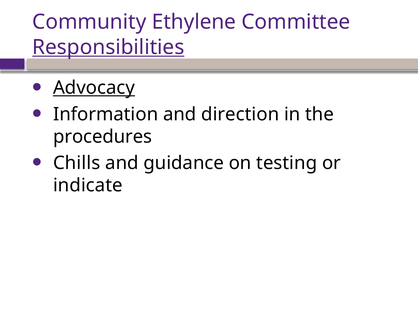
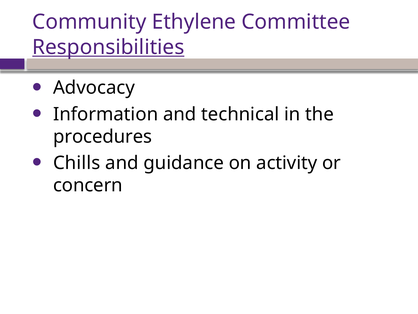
Advocacy underline: present -> none (94, 88)
direction: direction -> technical (240, 114)
testing: testing -> activity (287, 163)
indicate: indicate -> concern (88, 185)
